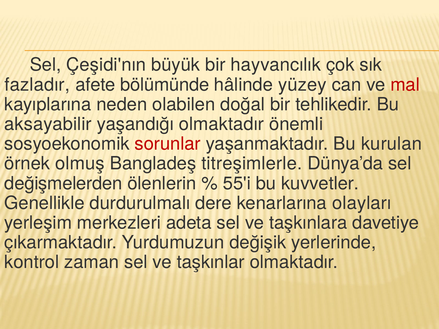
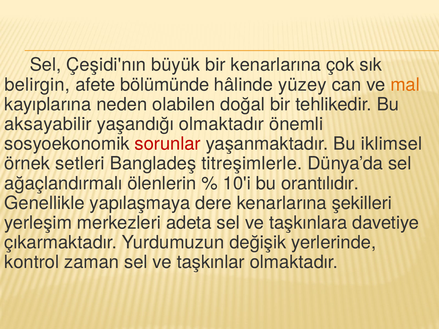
bir hayvancılık: hayvancılık -> kenarlarına (276, 65)
fazladır: fazladır -> belirgin (37, 85)
mal colour: red -> orange (405, 85)
kurulan: kurulan -> iklimsel (392, 144)
olmuş: olmuş -> setleri (80, 164)
değişmelerden: değişmelerden -> ağaçlandırmalı (63, 183)
55'i: 55'i -> 10'i (237, 183)
kuvvetler: kuvvetler -> orantılıdır (320, 183)
durdurulmalı: durdurulmalı -> yapılaşmaya (140, 203)
olayları: olayları -> şekilleri (362, 203)
